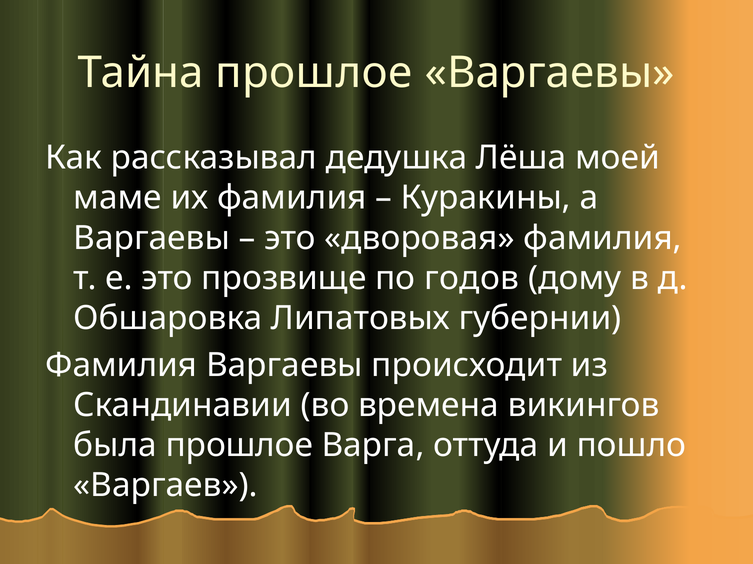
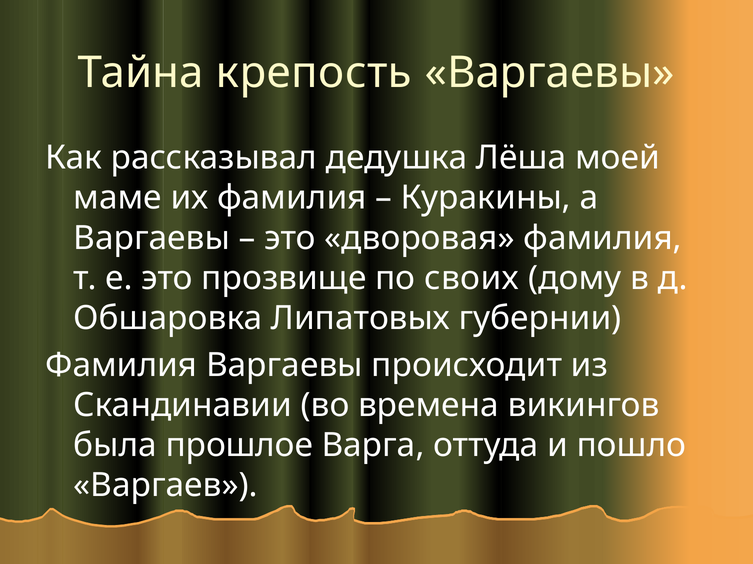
Тайна прошлое: прошлое -> крепость (314, 73)
годов: годов -> своих (472, 278)
